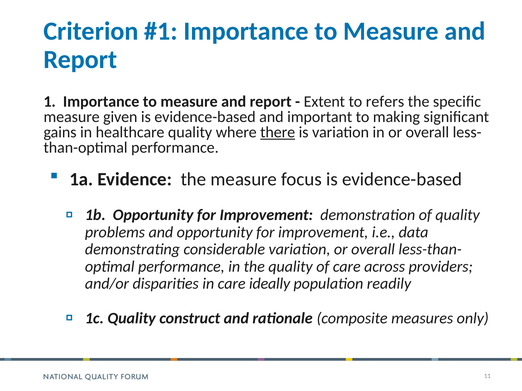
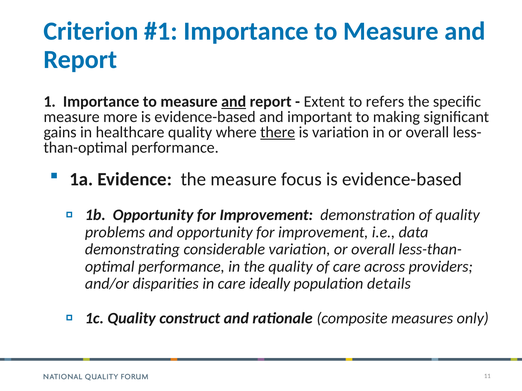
and underline: none -> present (234, 102)
given: given -> more (120, 117)
readily: readily -> details (389, 284)
